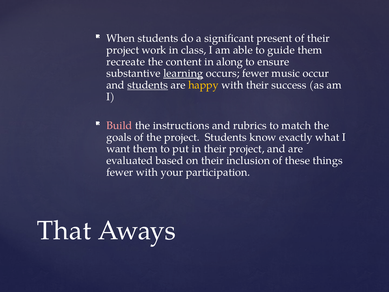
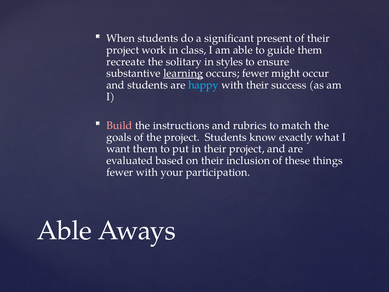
content: content -> solitary (184, 62)
along: along -> styles (230, 62)
music: music -> might (286, 73)
students underline: present -> none (148, 85)
happy colour: yellow -> light blue (203, 85)
That: That -> Able (64, 230)
